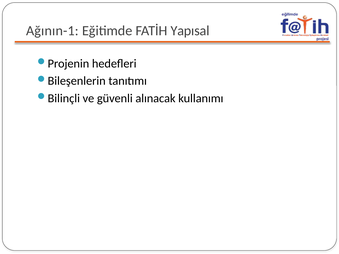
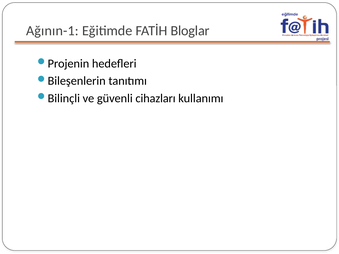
Yapısal: Yapısal -> Bloglar (190, 31)
alınacak: alınacak -> cihazları (156, 98)
